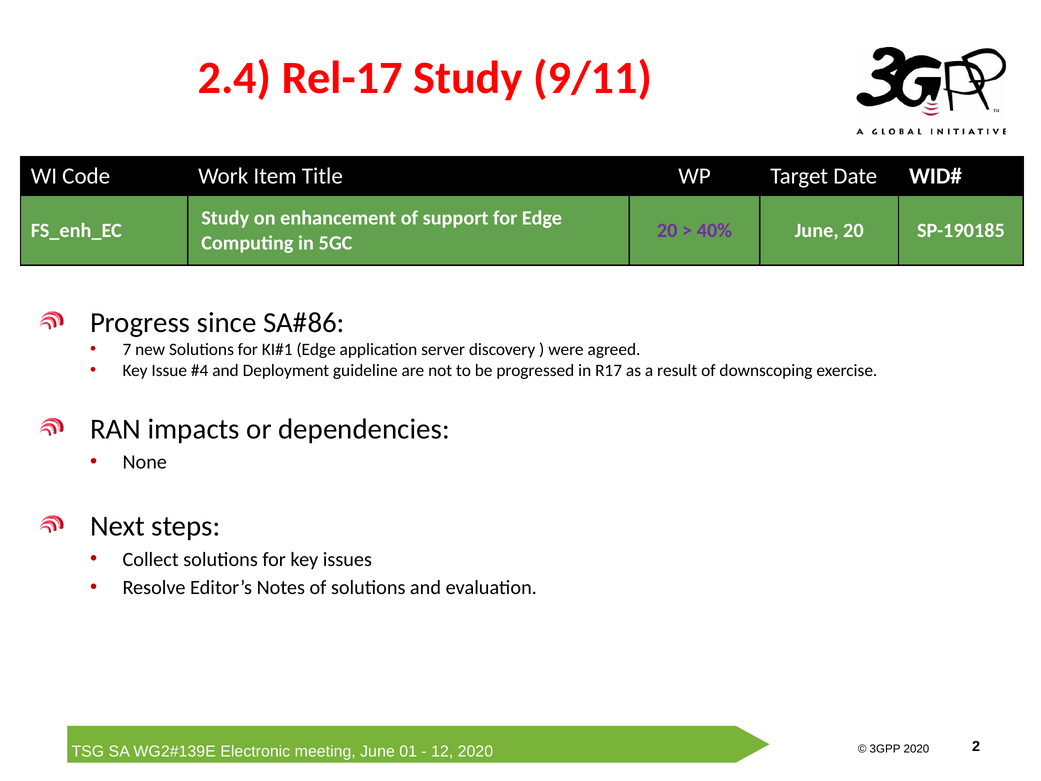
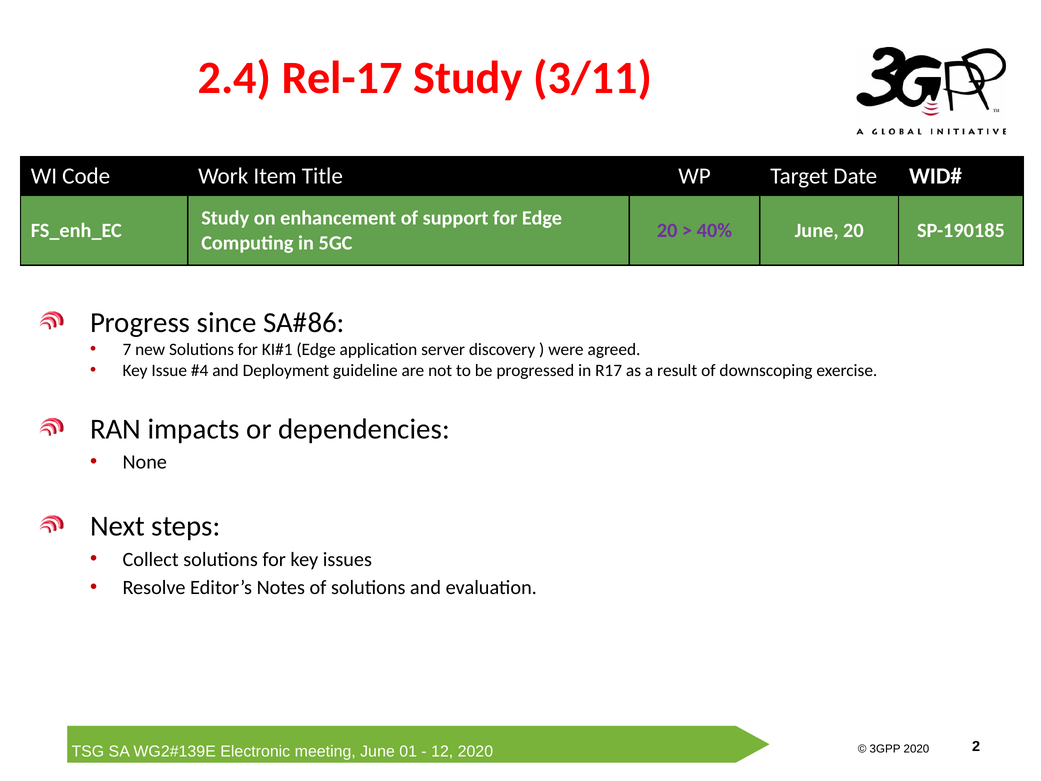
9/11: 9/11 -> 3/11 (593, 78)
